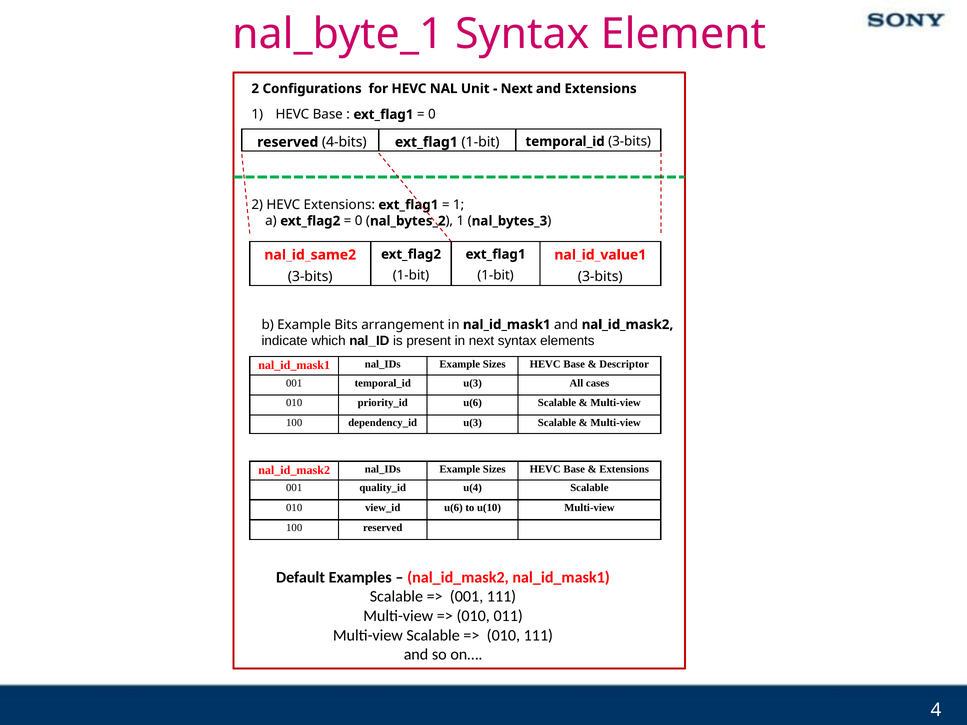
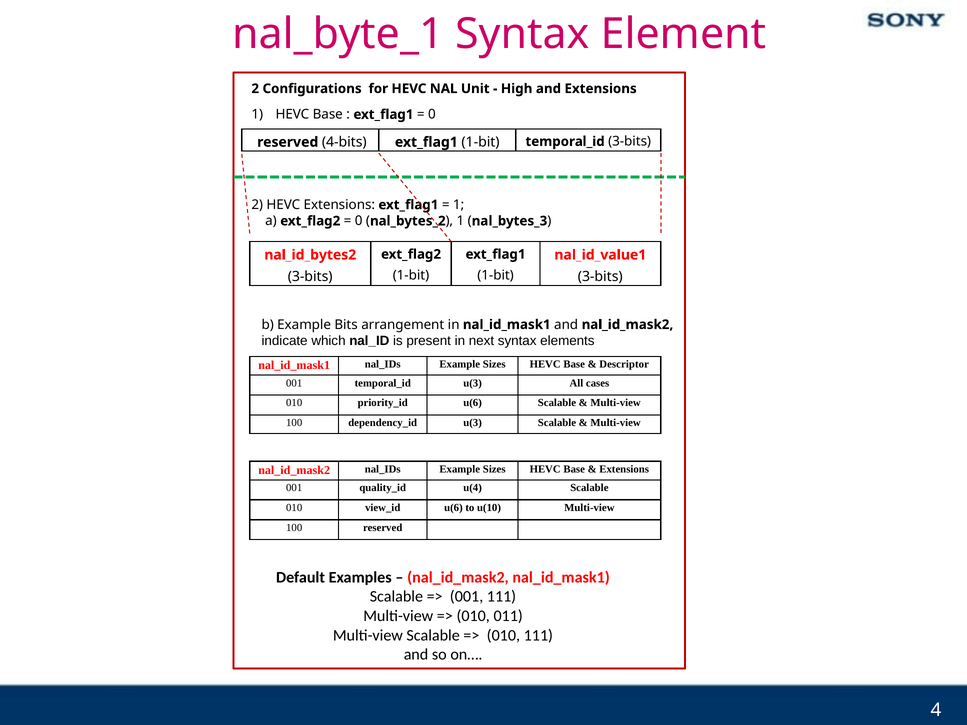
Next: Next -> High (517, 89)
nal_id_same2: nal_id_same2 -> nal_id_bytes2 (310, 255)
